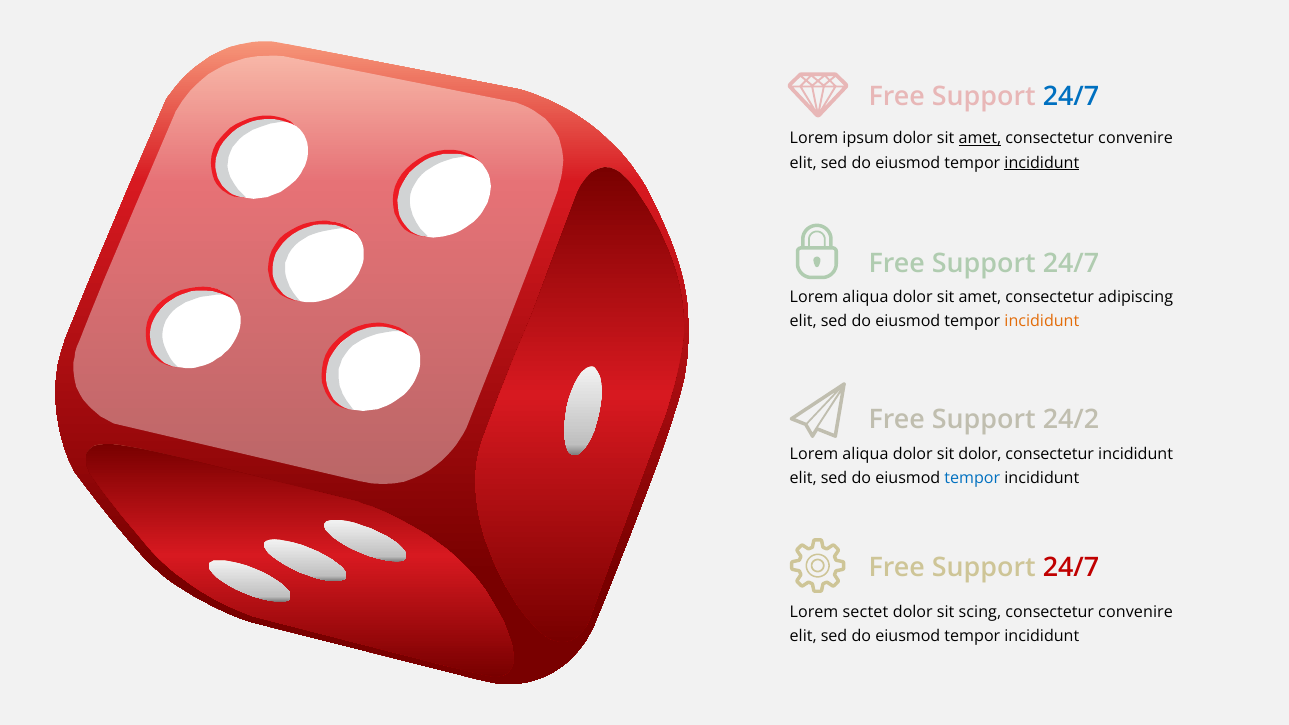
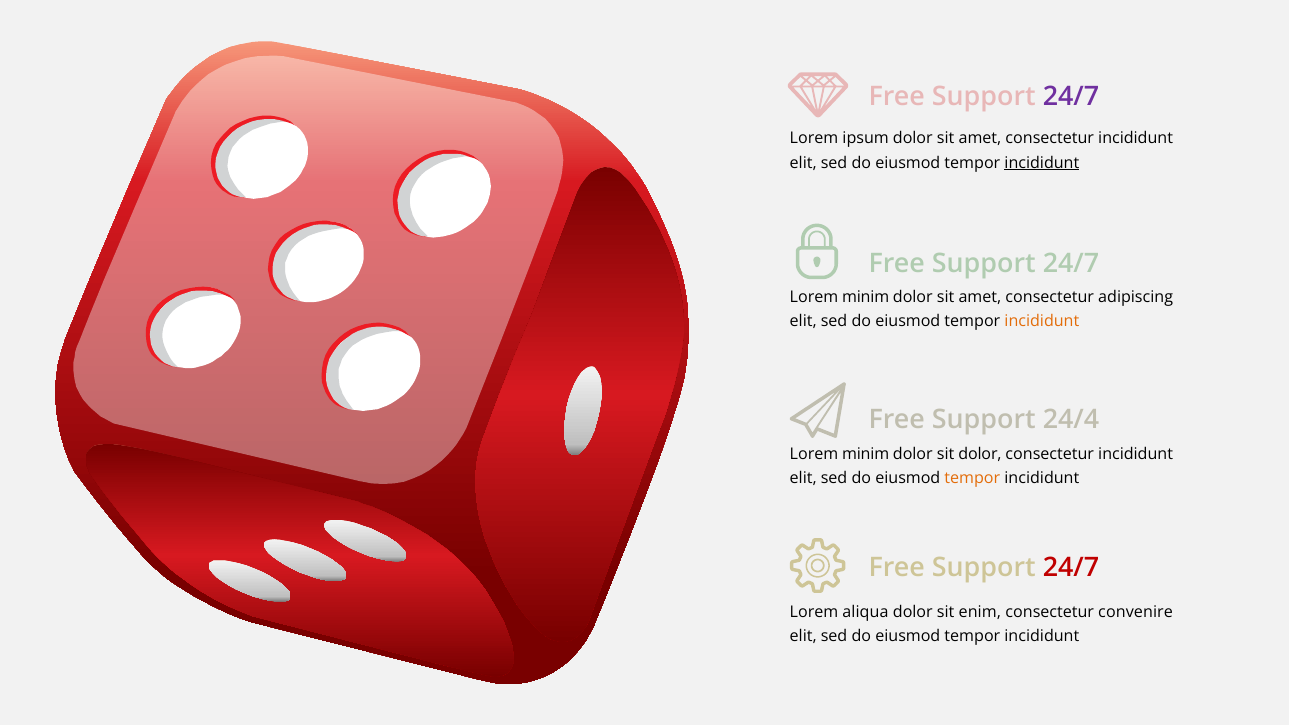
24/7 colour: blue -> purple (1071, 97)
amet underline: present -> none (980, 139)
convenire: convenire -> incididunt (1136, 139)
aliqua: aliqua -> minim (866, 297)
24/2: 24/2 -> 24/4 (1071, 419)
aliqua: aliqua -> minim (866, 454)
tempor colour: blue -> orange (972, 478)
sectet: sectet -> aliqua (865, 612)
scing: scing -> enim (980, 612)
